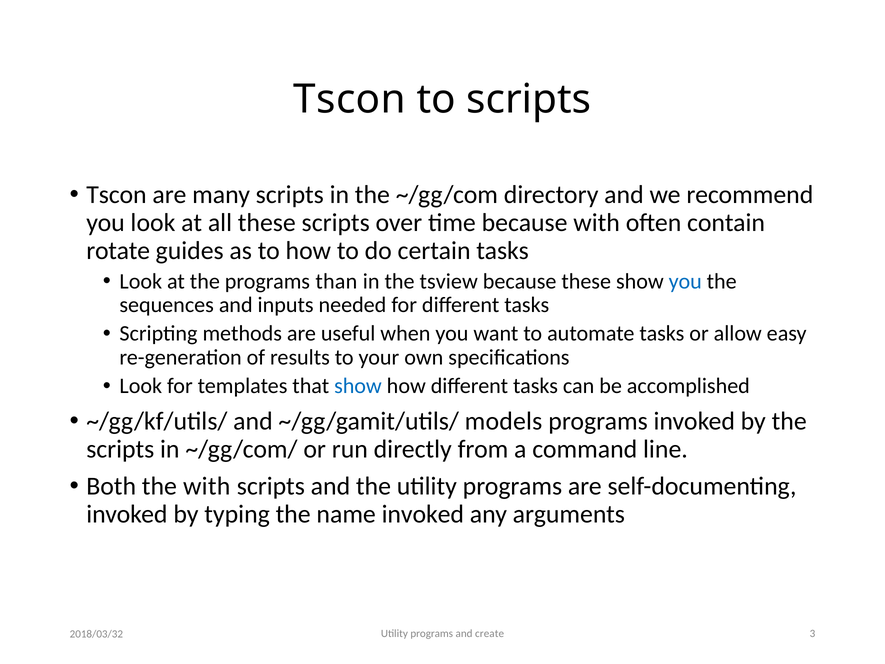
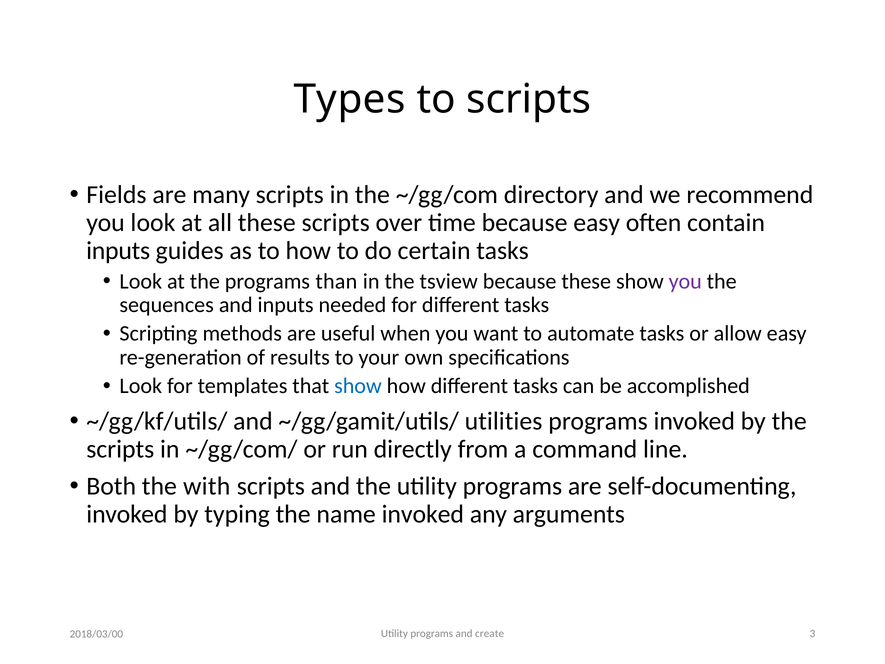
Tscon: Tscon -> Types (350, 99)
Tscon: Tscon -> Fields (116, 195)
because with: with -> easy (597, 223)
rotate: rotate -> inputs (118, 251)
you colour: blue -> purple (685, 281)
models: models -> utilities (504, 421)
2018/03/32: 2018/03/32 -> 2018/03/00 (96, 634)
